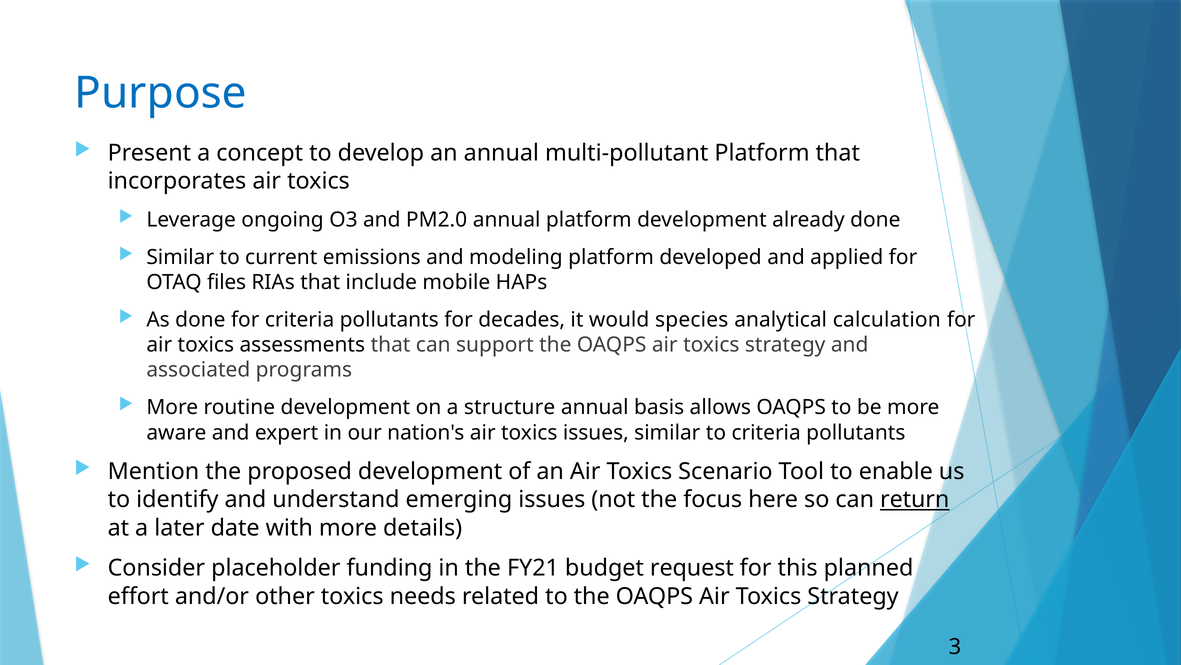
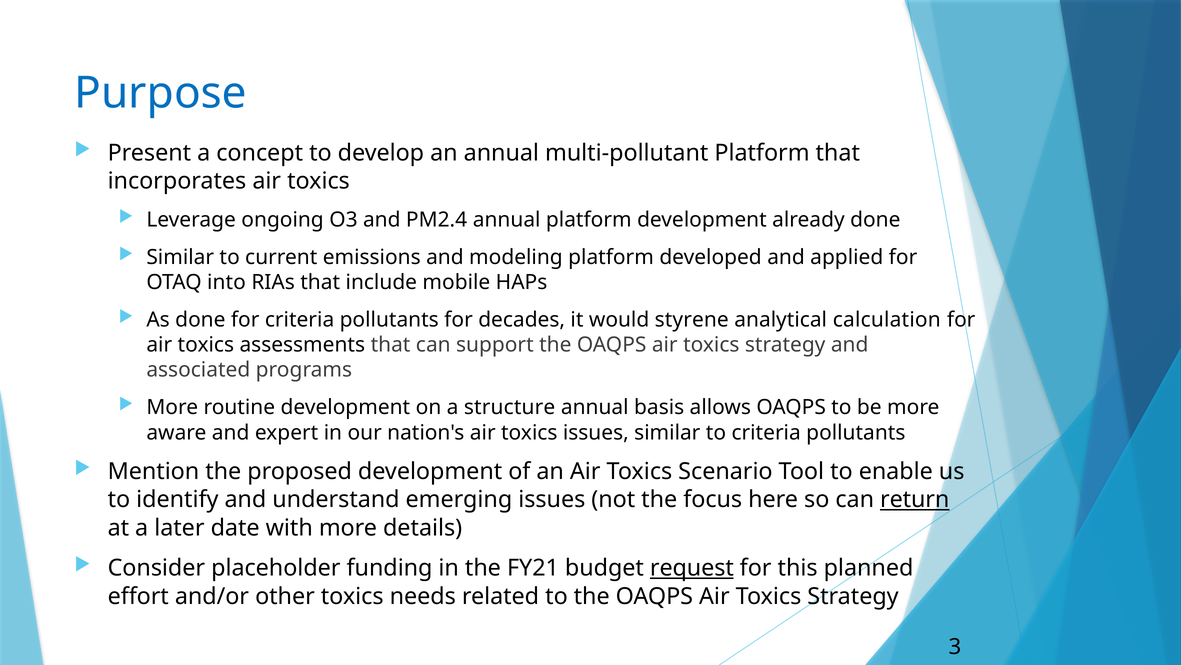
PM2.0: PM2.0 -> PM2.4 (437, 219)
files: files -> into (226, 282)
species: species -> styrene (692, 319)
request underline: none -> present (692, 568)
